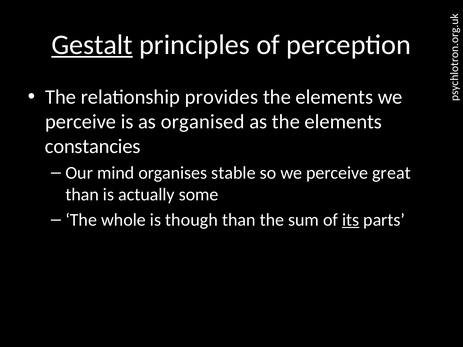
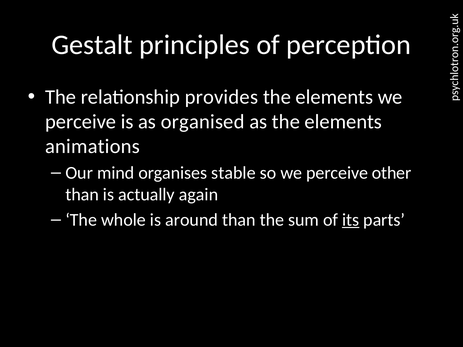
Gestalt underline: present -> none (92, 45)
constancies: constancies -> animations (92, 147)
great: great -> other (392, 173)
some: some -> again (199, 195)
though: though -> around (192, 220)
